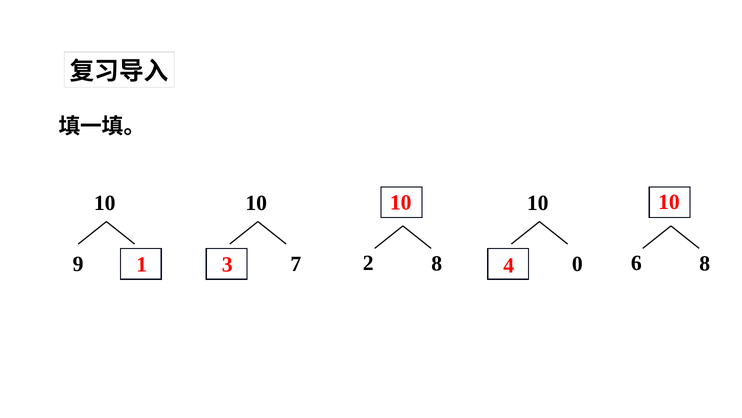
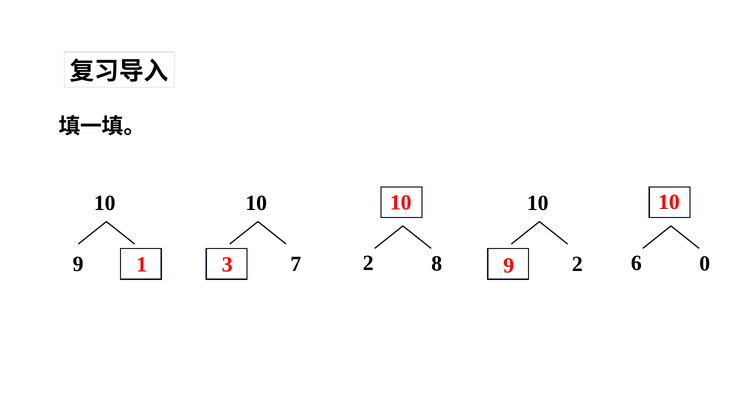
8 0: 0 -> 2 (577, 264)
6 8: 8 -> 0 (705, 263)
3 4: 4 -> 9 (509, 265)
